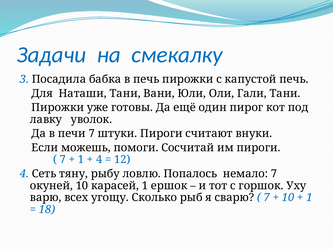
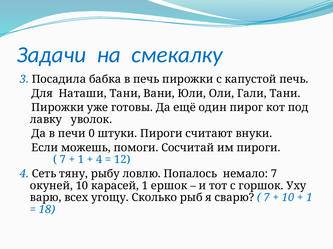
печи 7: 7 -> 0 (92, 134)
